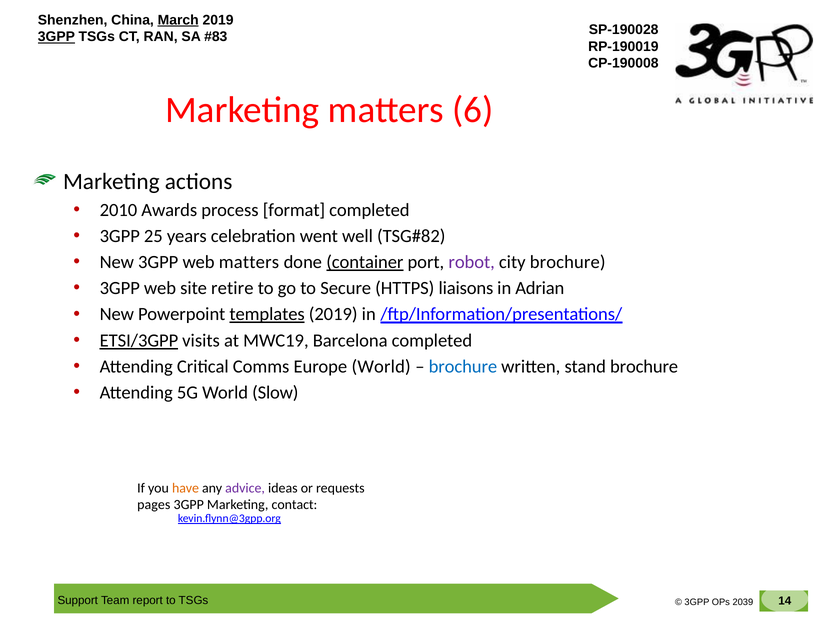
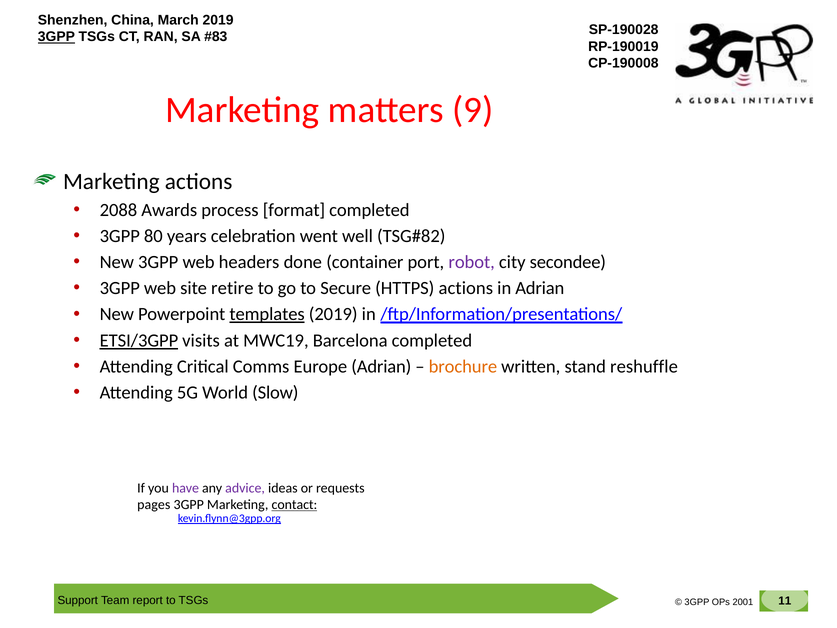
March underline: present -> none (178, 20)
6: 6 -> 9 (473, 110)
2010: 2010 -> 2088 (118, 210)
25: 25 -> 80 (153, 236)
web matters: matters -> headers (249, 262)
container underline: present -> none (365, 262)
city brochure: brochure -> secondee (568, 262)
HTTPS liaisons: liaisons -> actions (466, 288)
Europe World: World -> Adrian (381, 367)
brochure colour: blue -> orange (463, 367)
stand brochure: brochure -> reshuffle (644, 367)
have colour: orange -> purple (186, 488)
contact underline: none -> present (294, 505)
14: 14 -> 11 (785, 601)
2039: 2039 -> 2001 (743, 602)
